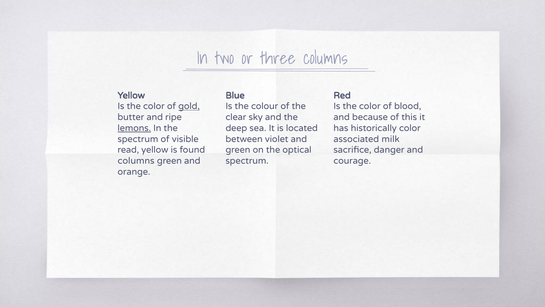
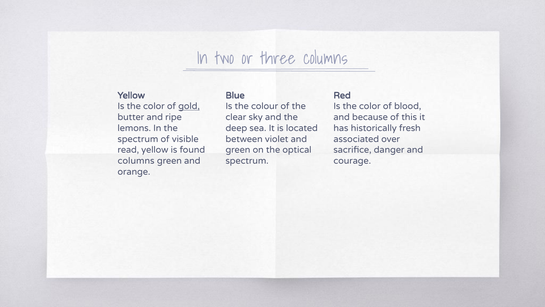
lemons underline: present -> none (134, 128)
historically color: color -> fresh (410, 128)
milk: milk -> over (391, 139)
